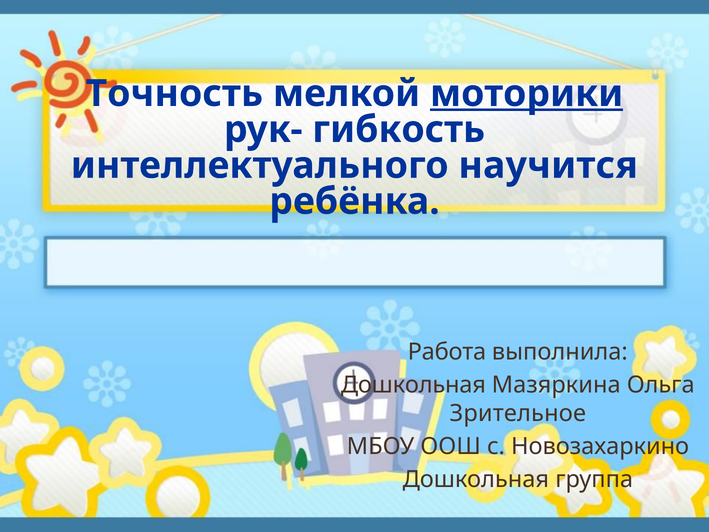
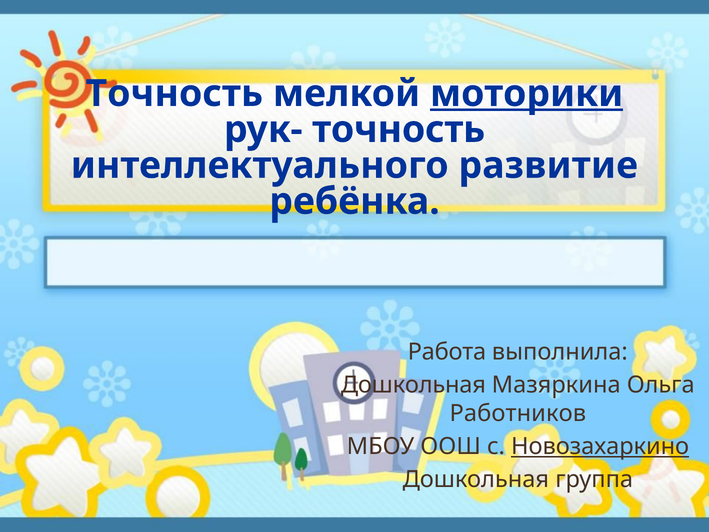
рук- гибкость: гибкость -> точность (399, 129)
научится: научится -> развитие (548, 165)
Зрительное: Зрительное -> Работников (518, 413)
Новозахаркино underline: none -> present (600, 446)
